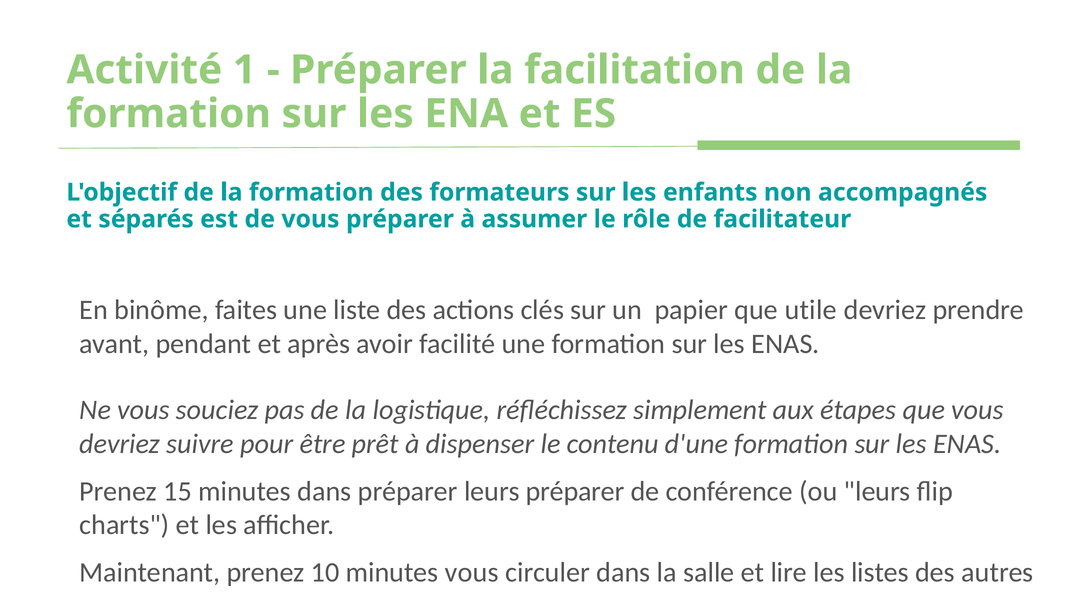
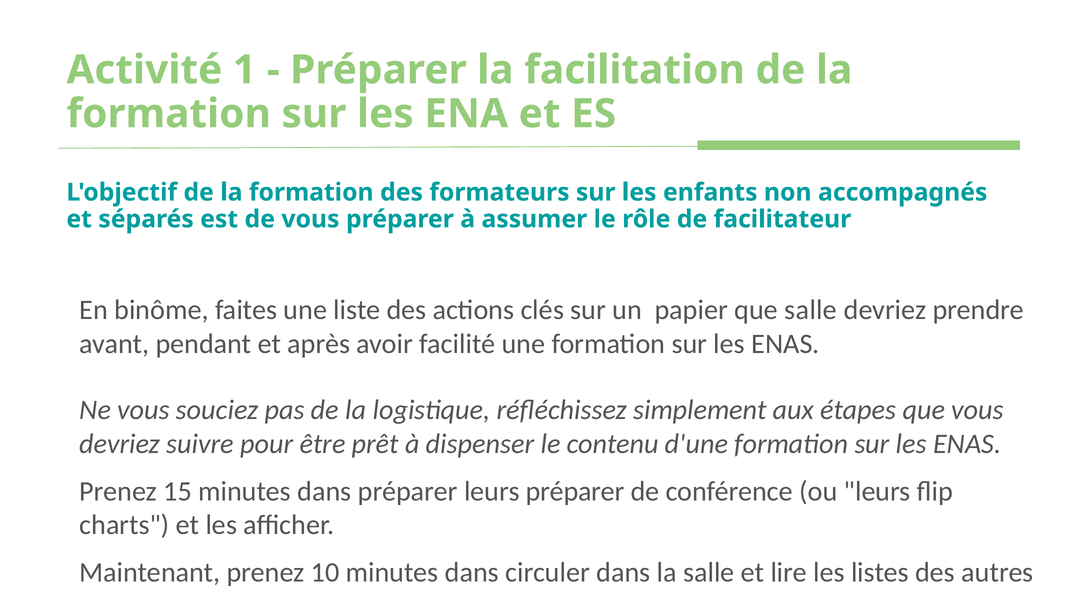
que utile: utile -> salle (811, 310)
10 minutes vous: vous -> dans (472, 573)
